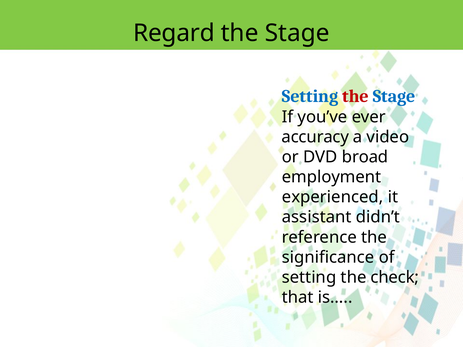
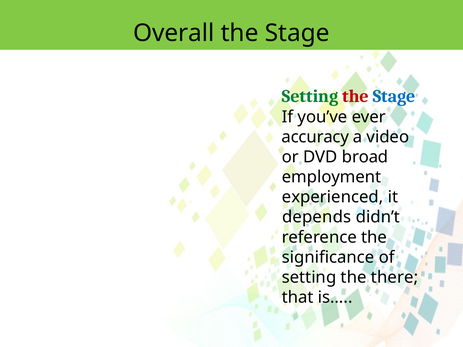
Regard: Regard -> Overall (174, 33)
Setting colour: blue -> green (310, 96)
assistant: assistant -> depends (317, 217)
check: check -> there (395, 277)
